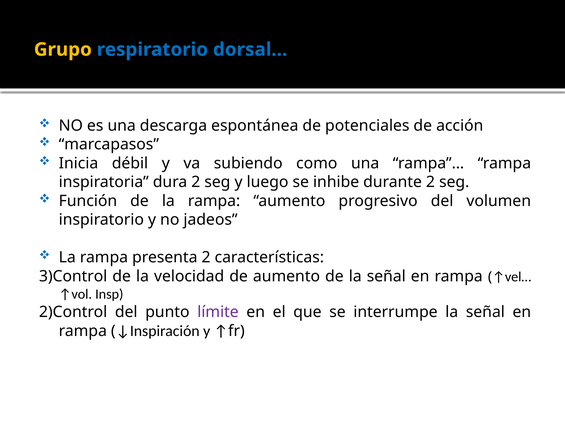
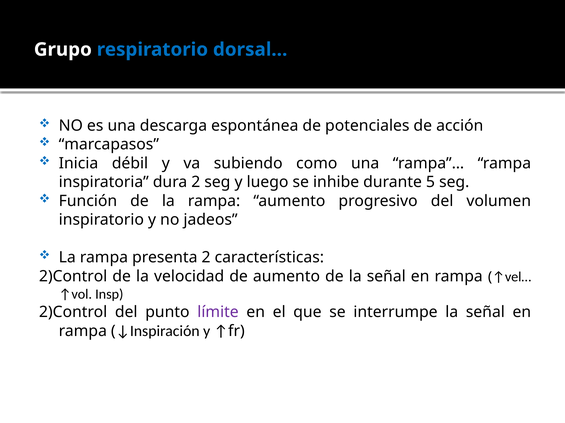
Grupo colour: yellow -> white (63, 50)
durante 2: 2 -> 5 (430, 182)
3)Control: 3)Control -> 2)Control (73, 277)
